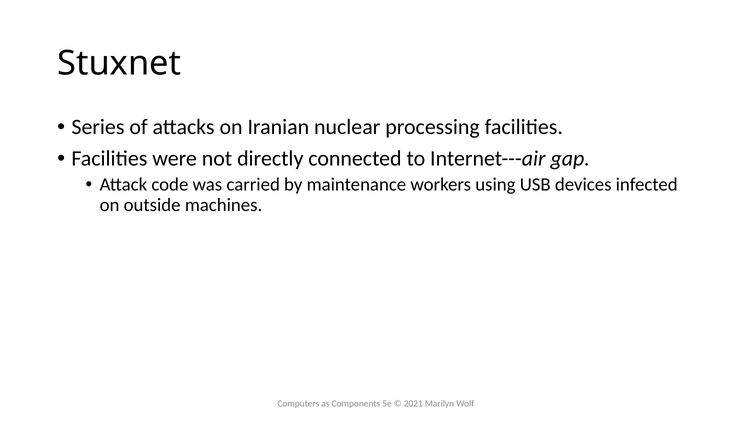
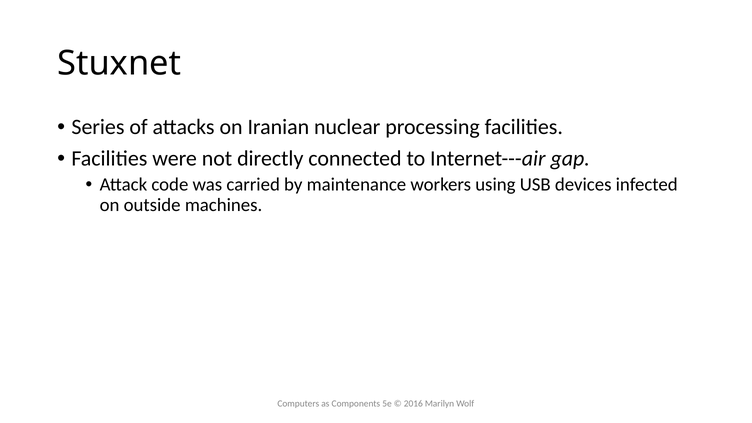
2021: 2021 -> 2016 (413, 404)
